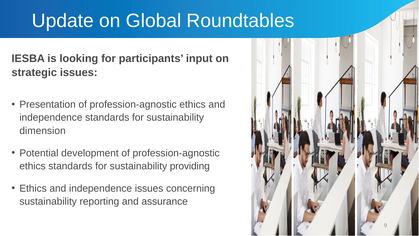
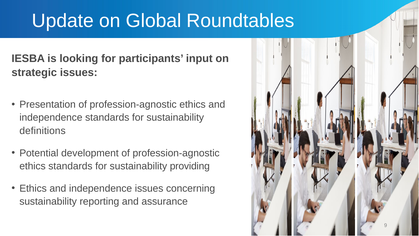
dimension: dimension -> definitions (43, 131)
